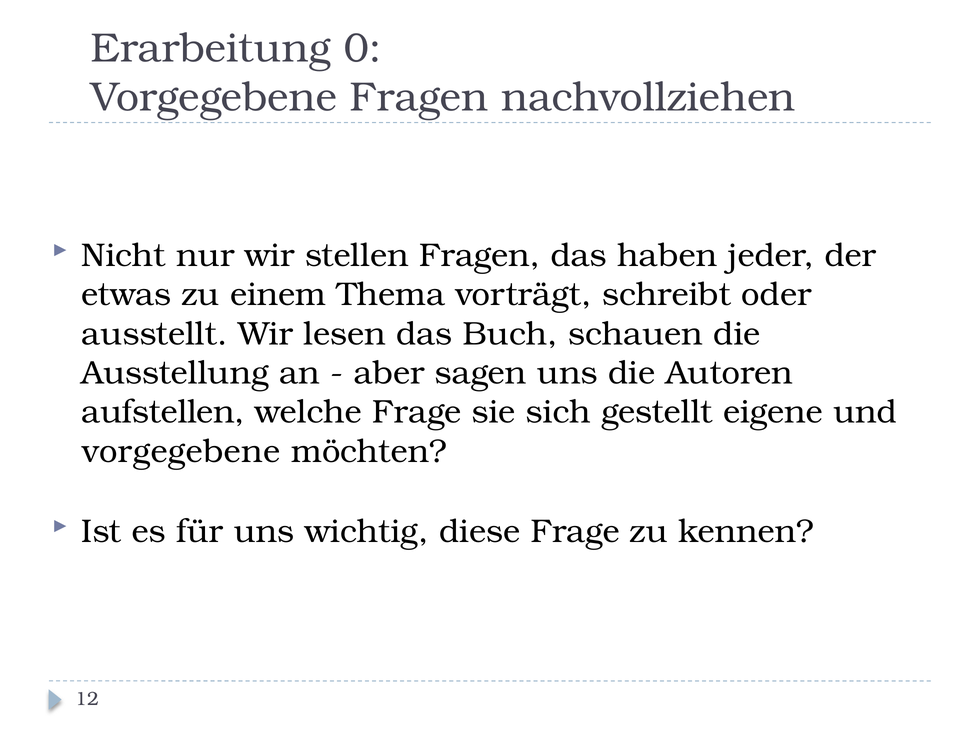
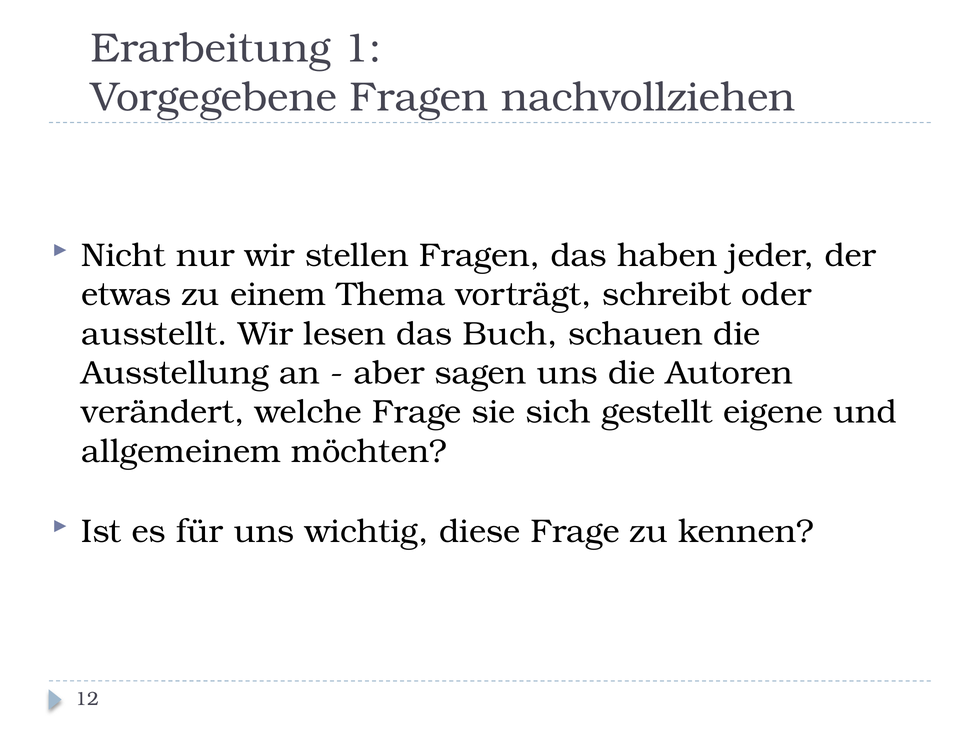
0: 0 -> 1 (363, 48)
aufstellen: aufstellen -> verändert (163, 412)
vorgegebene: vorgegebene -> allgemeinem (181, 451)
